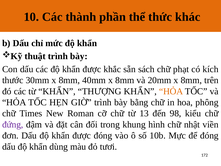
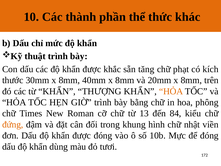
sách: sách -> tăng (146, 69)
98: 98 -> 84 (176, 113)
đứng colour: purple -> orange (13, 124)
